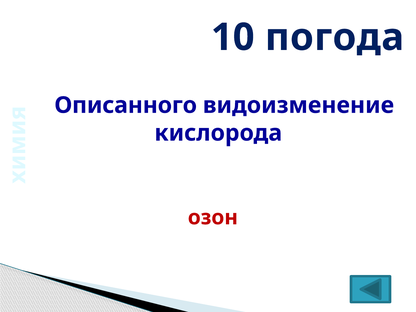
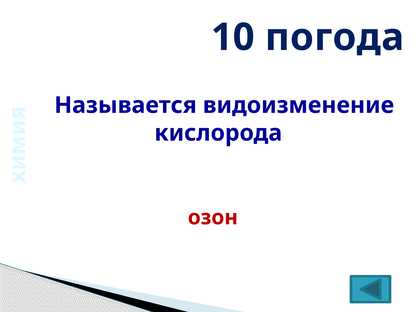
Описанного: Описанного -> Называется (126, 105)
